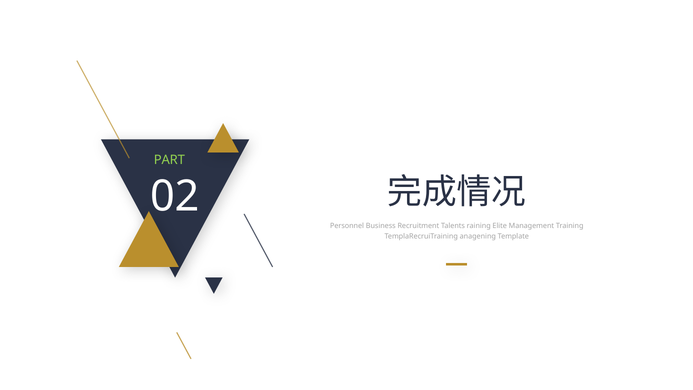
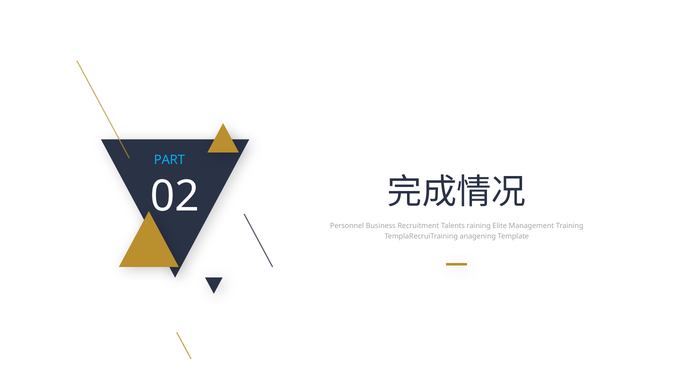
PART colour: light green -> light blue (169, 160)
